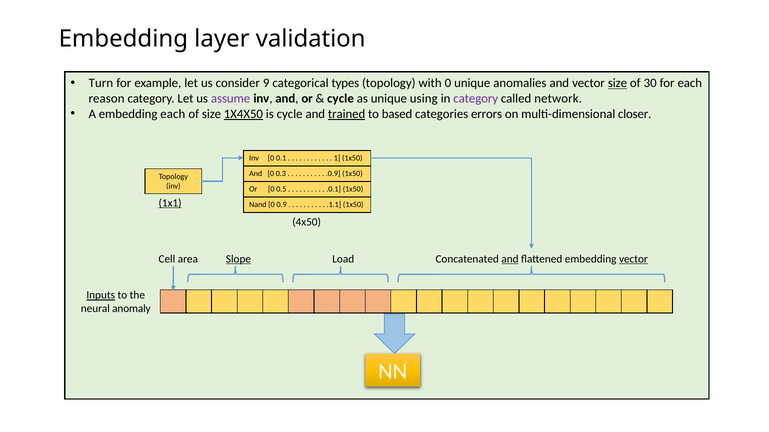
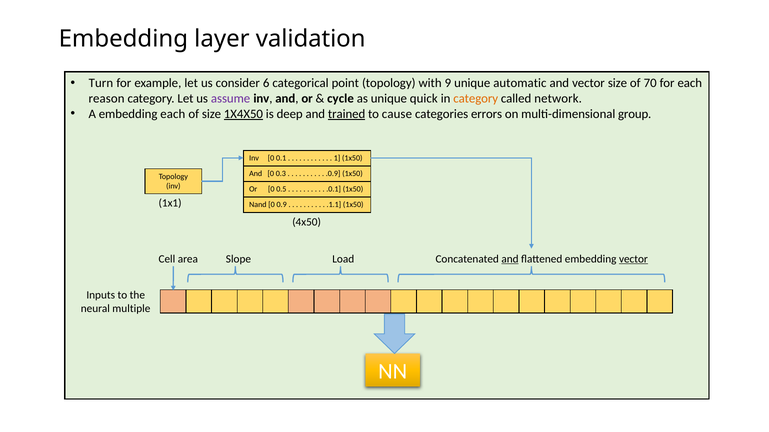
9: 9 -> 6 (266, 83)
types: types -> point (345, 83)
with 0: 0 -> 9 (448, 83)
anomalies: anomalies -> automatic (520, 83)
size underline: present -> none (617, 83)
30: 30 -> 70 (650, 83)
using: using -> quick (424, 99)
category colour: purple -> orange (476, 99)
is cycle: cycle -> deep (290, 114)
based: based -> cause (397, 114)
closer: closer -> group (635, 114)
1x1 underline: present -> none (170, 203)
Slope underline: present -> none (238, 259)
Inputs underline: present -> none (101, 296)
anomaly: anomaly -> multiple (131, 309)
